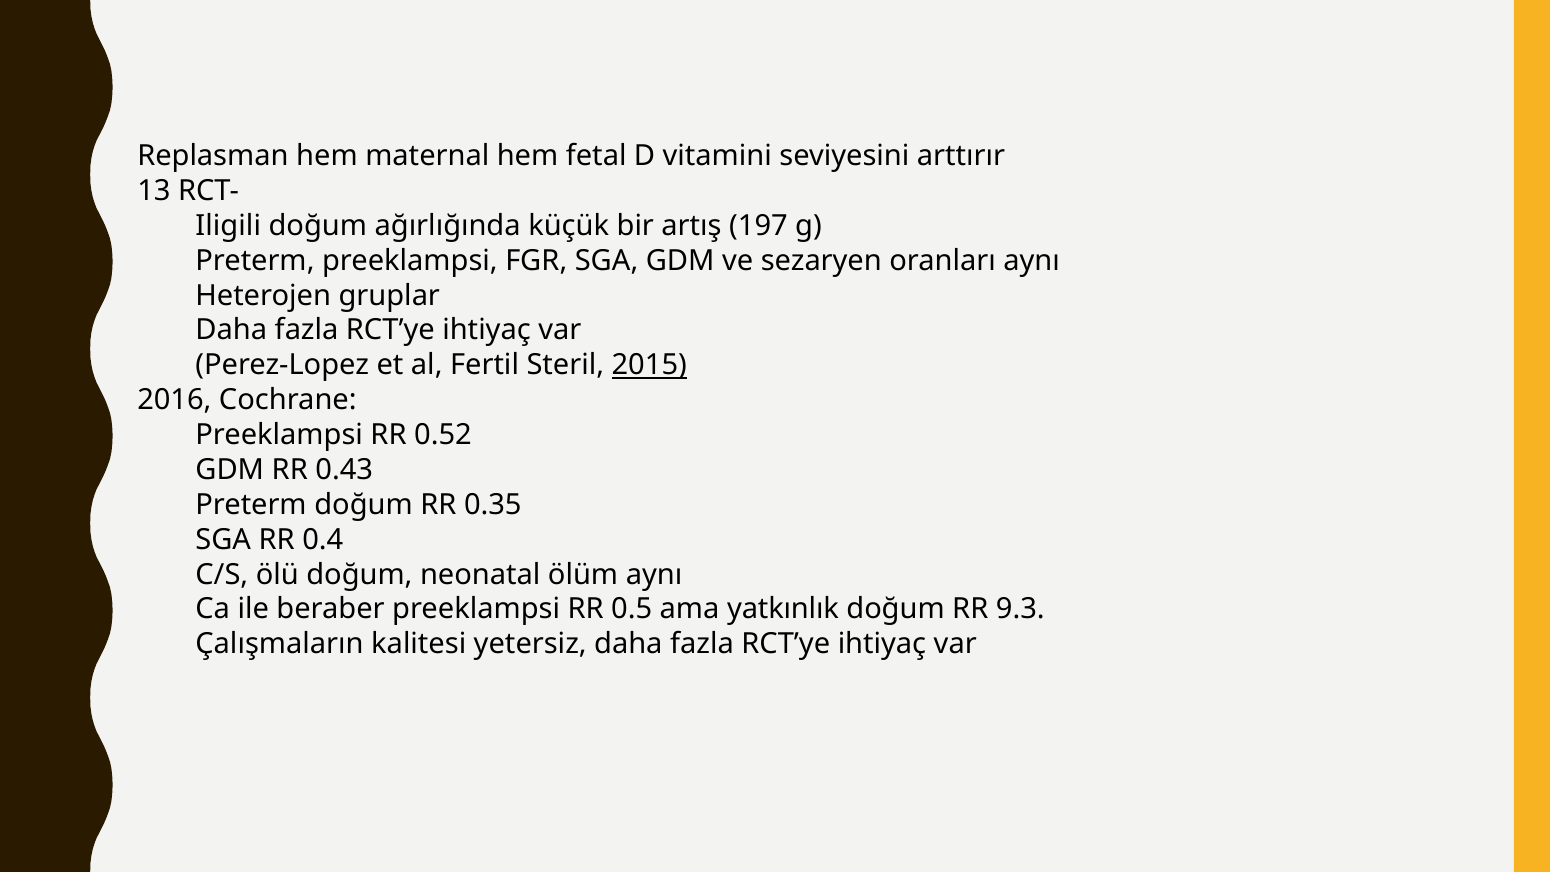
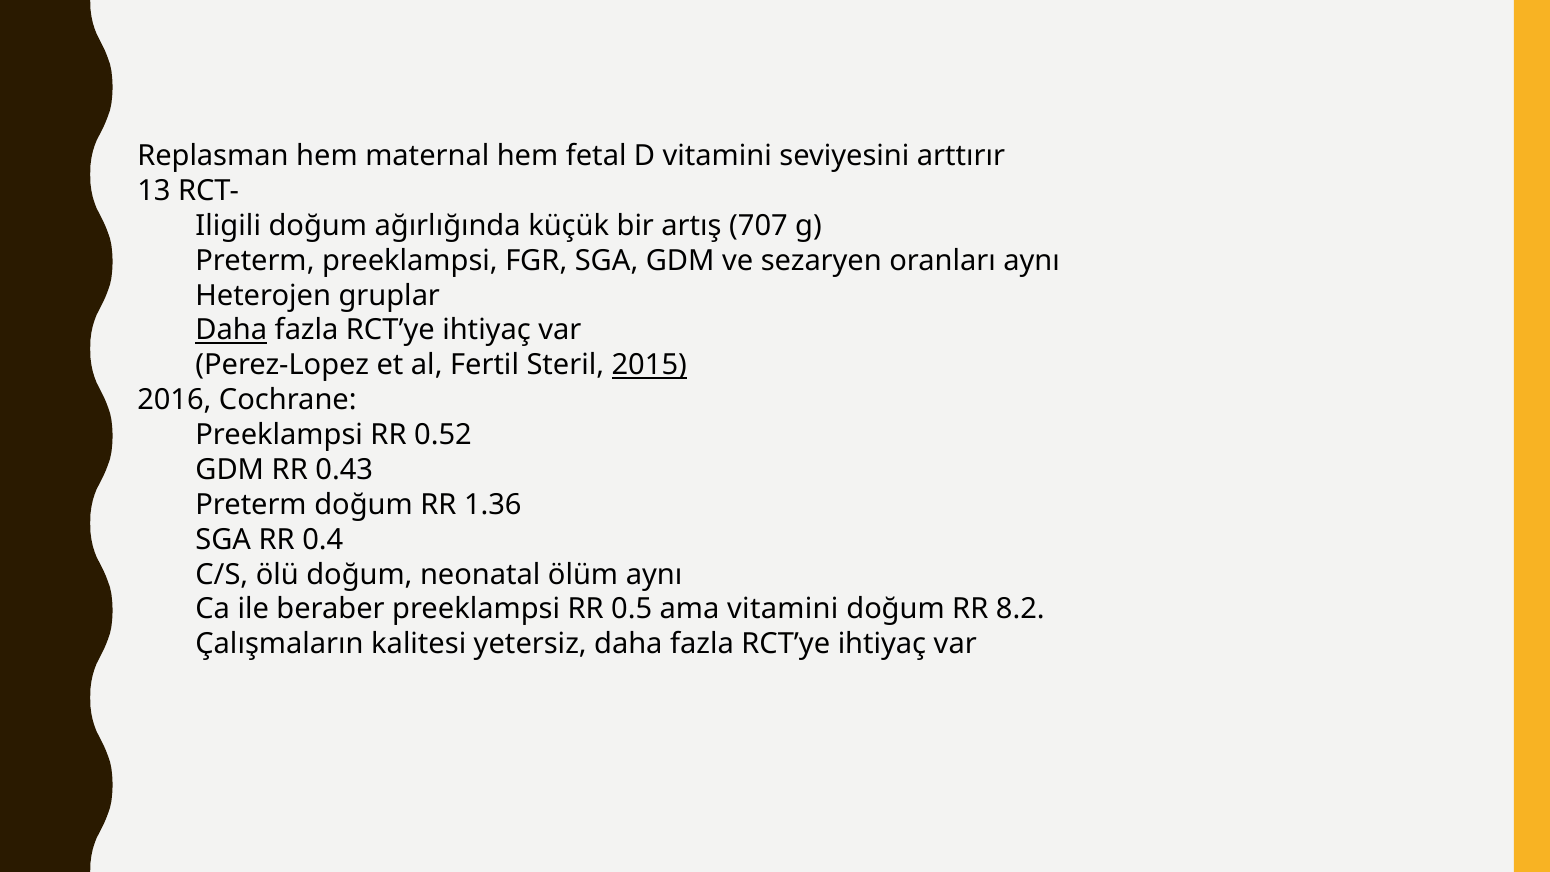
197: 197 -> 707 (758, 226)
Daha underline: none -> present (231, 330)
0.35: 0.35 -> 1.36 (493, 505)
ama yatkınlık: yatkınlık -> vitamini (783, 609)
9.3: 9.3 -> 8.2 (1020, 609)
